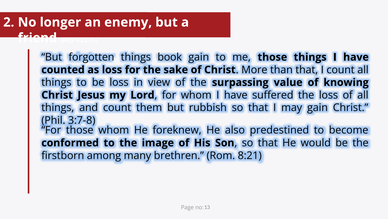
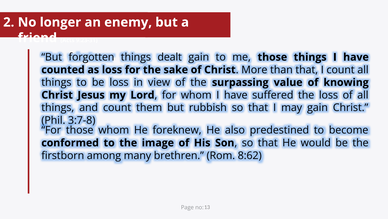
book: book -> dealt (170, 57)
8:21: 8:21 -> 8:62 (250, 155)
